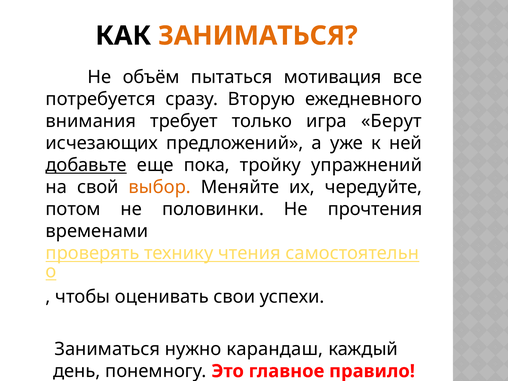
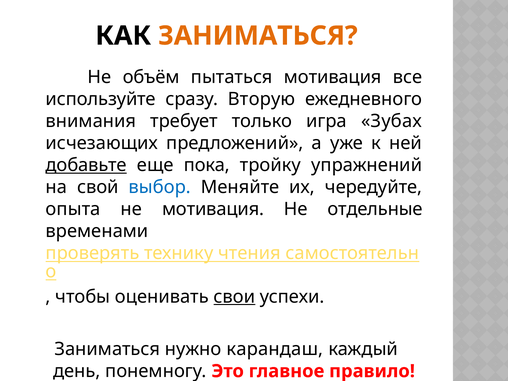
потребуется: потребуется -> используйте (101, 99)
Берут: Берут -> Зубах (391, 121)
выбор colour: orange -> blue (160, 187)
потом: потом -> опыта (73, 209)
не половинки: половинки -> мотивация (213, 209)
прочтения: прочтения -> отдельные (375, 209)
свои underline: none -> present (234, 297)
